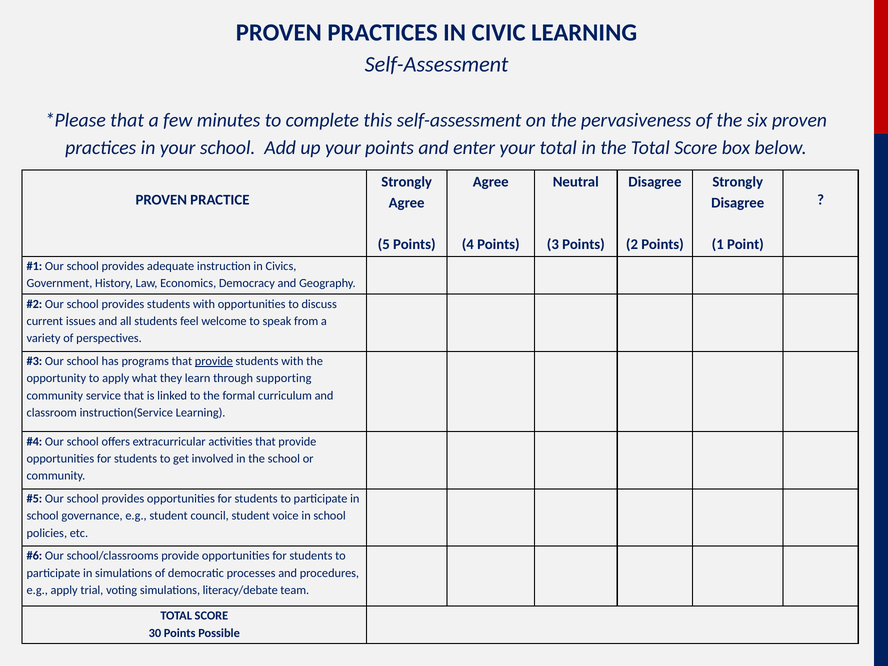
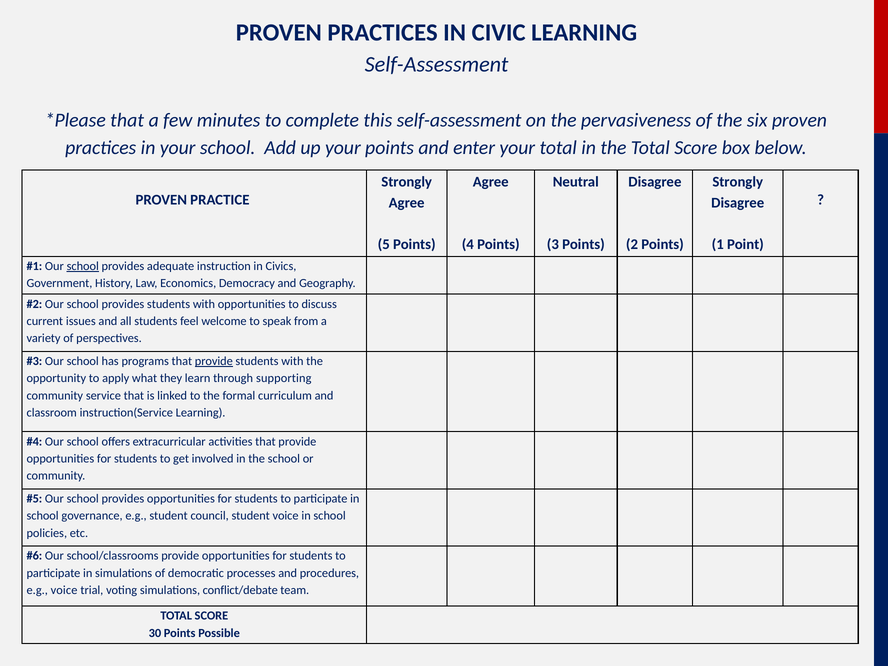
school underline: none -> present (83, 266)
e.g apply: apply -> voice (64, 590)
literacy/debate: literacy/debate -> conflict/debate (240, 590)
